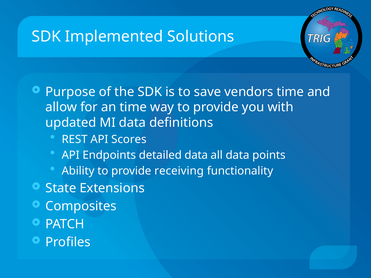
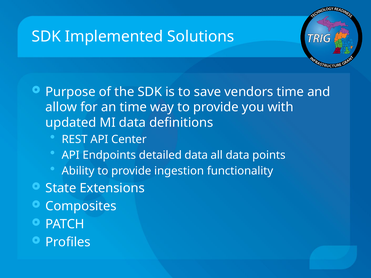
Scores: Scores -> Center (129, 139)
receiving: receiving -> ingestion (179, 171)
